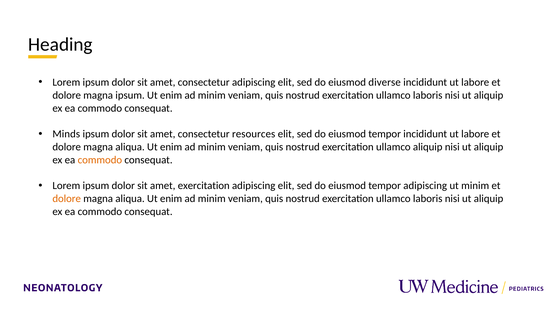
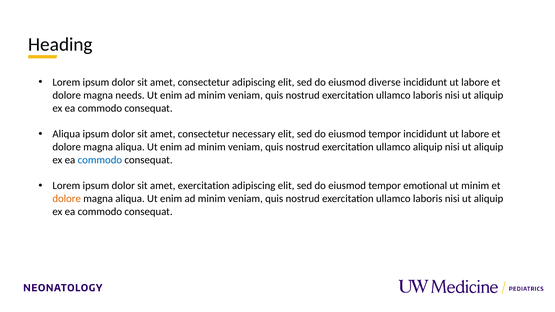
magna ipsum: ipsum -> needs (130, 95)
Minds: Minds -> Aliqua (66, 134)
resources: resources -> necessary (254, 134)
commodo colour: orange -> blue (100, 160)
tempor adipiscing: adipiscing -> emotional (425, 186)
